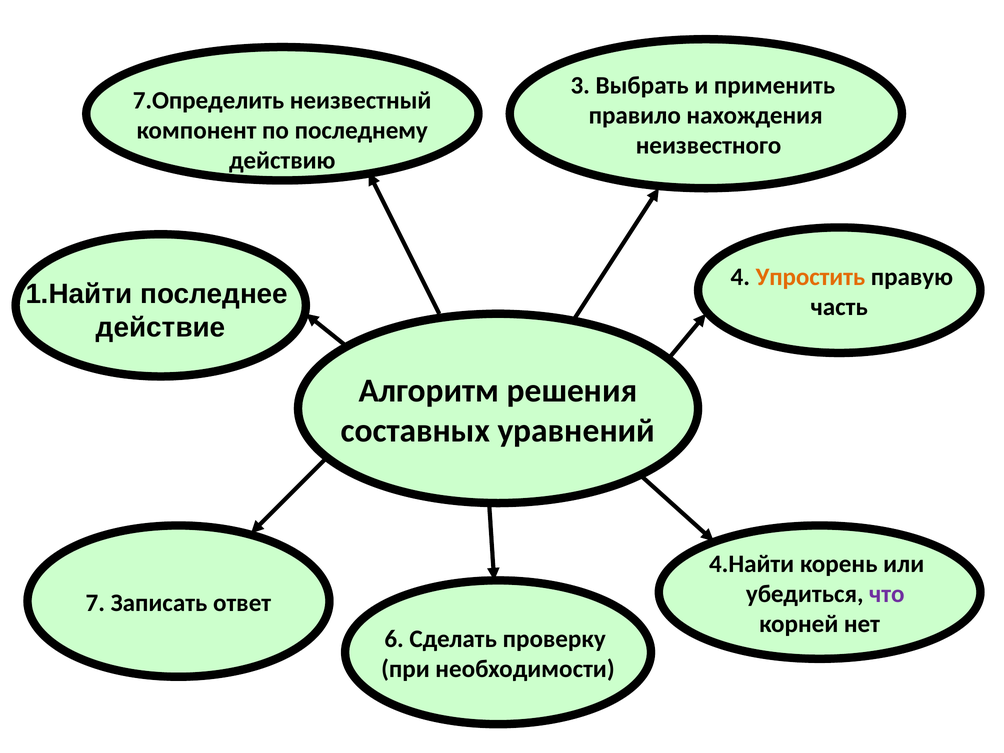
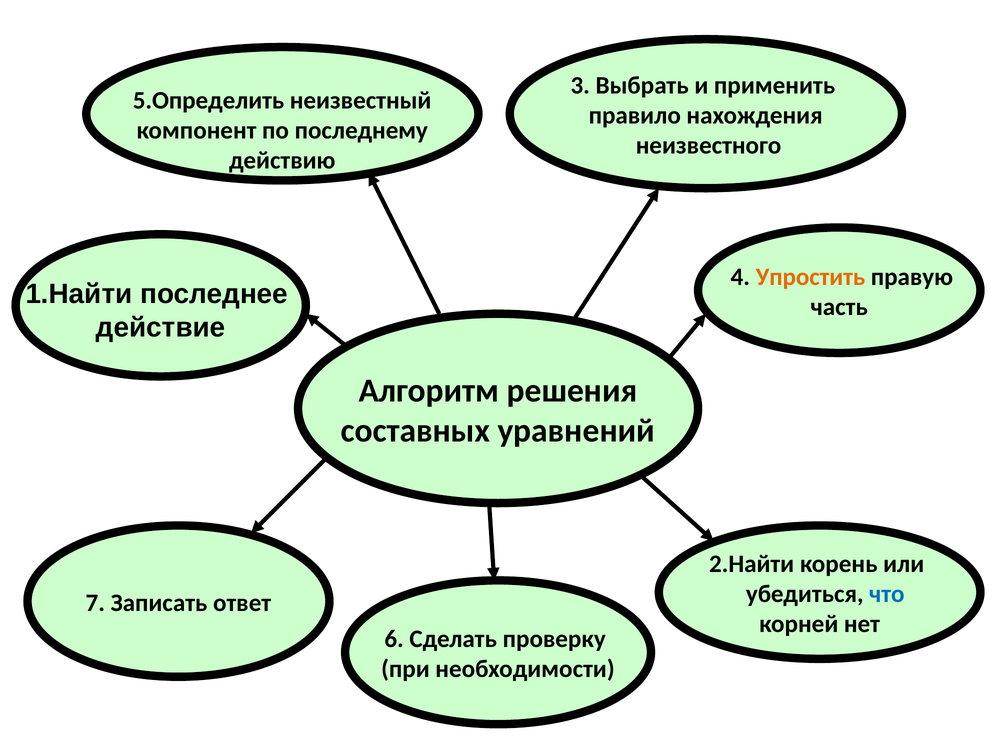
7.Определить: 7.Определить -> 5.Определить (208, 100)
4.Найти: 4.Найти -> 2.Найти (752, 564)
что colour: purple -> blue (887, 594)
